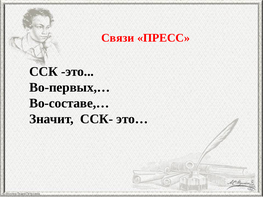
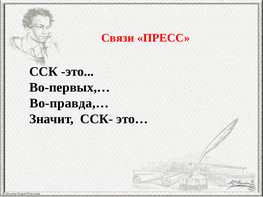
Во-составе,…: Во-составе,… -> Во-правда,… (69, 103)
